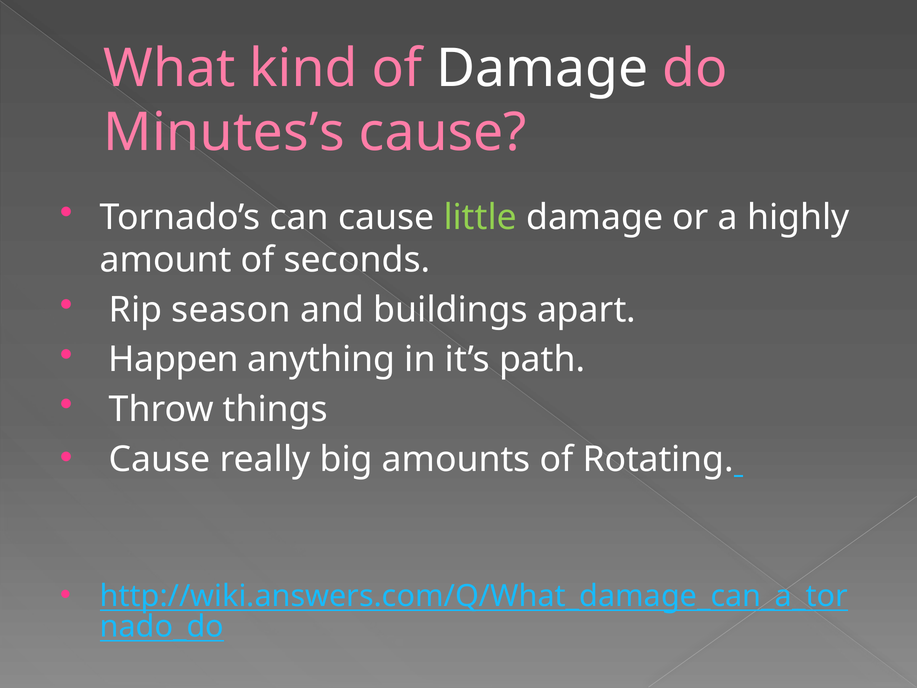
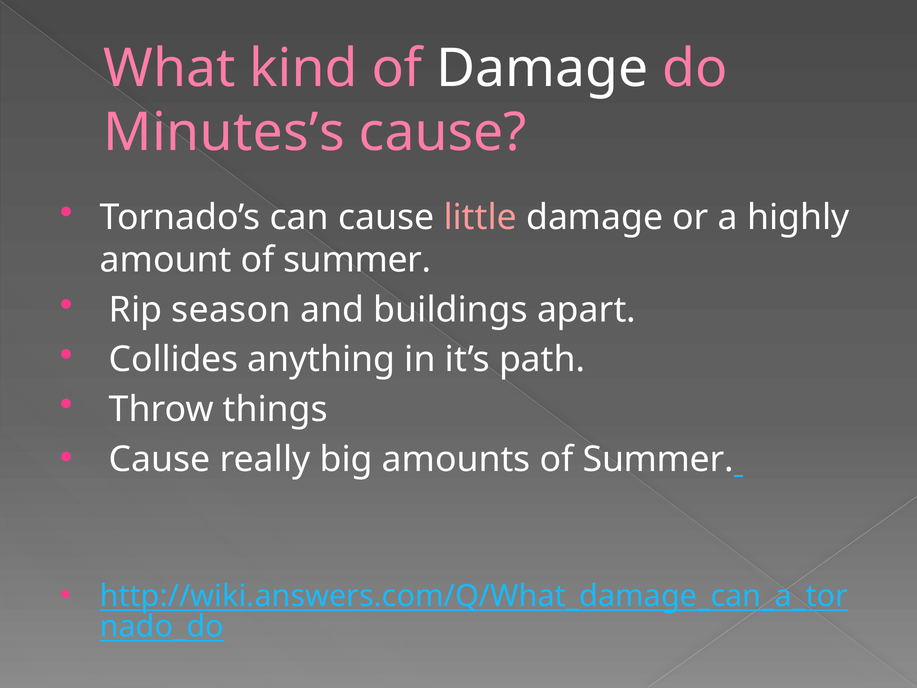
little colour: light green -> pink (480, 217)
amount of seconds: seconds -> summer (357, 260)
Happen: Happen -> Collides (174, 360)
amounts of Rotating: Rotating -> Summer (658, 459)
